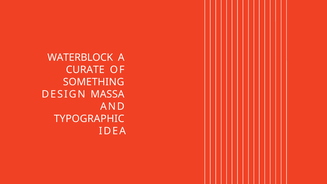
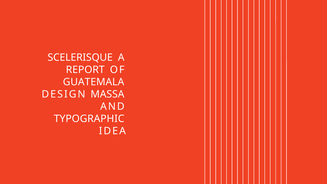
WATERBLOCK: WATERBLOCK -> SCELERISQUE (80, 57)
CURATE: CURATE -> REPORT (85, 70)
SOMETHING: SOMETHING -> GUATEMALA (94, 82)
